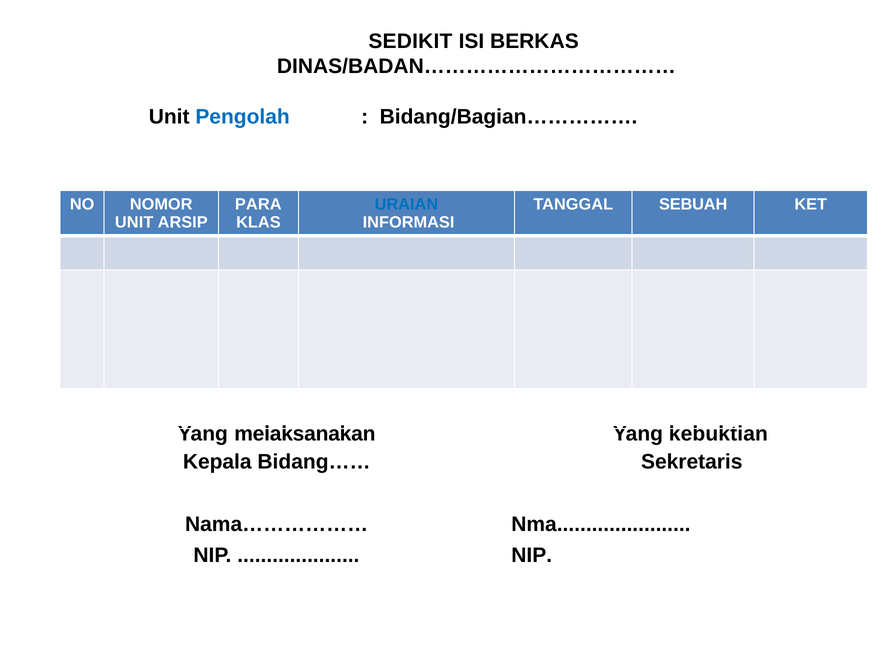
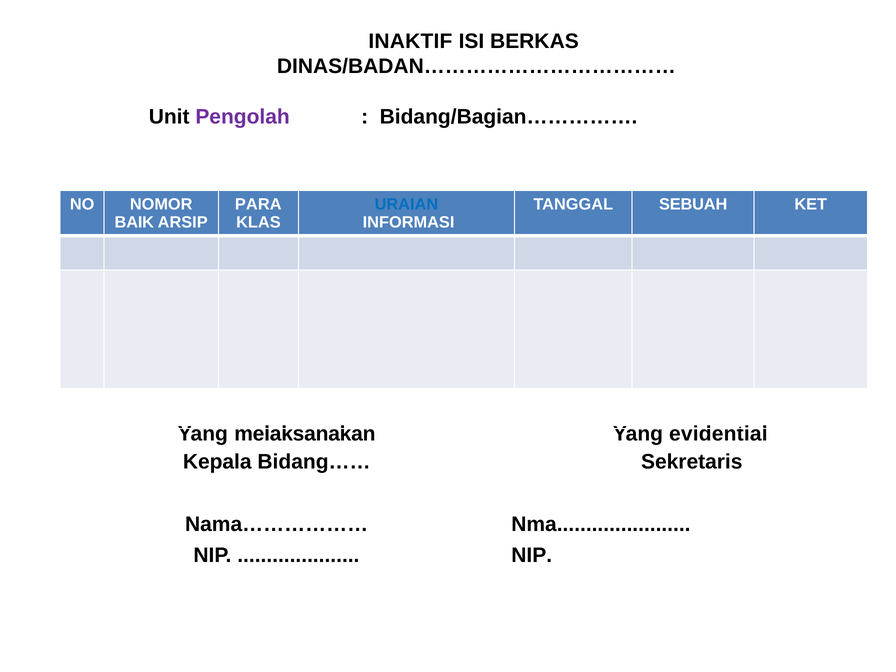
SEDIKIT: SEDIKIT -> INAKTIF (410, 41)
Pengolah colour: blue -> purple (243, 117)
UNIT: UNIT -> BAIK (134, 223)
kebuktian: kebuktian -> evidential (718, 434)
